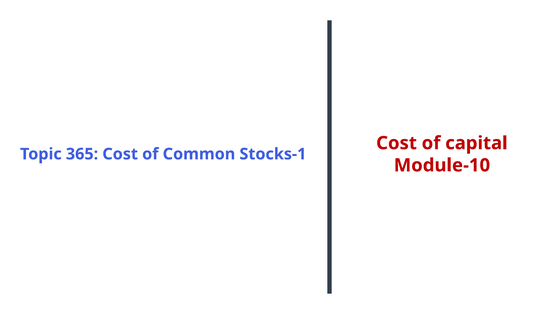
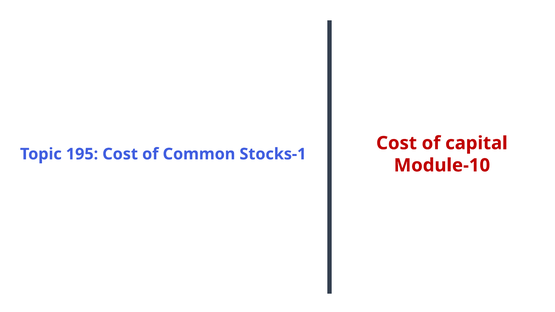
365: 365 -> 195 (82, 154)
